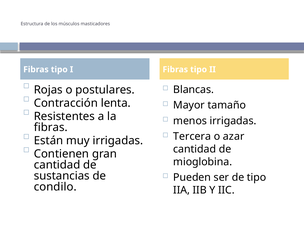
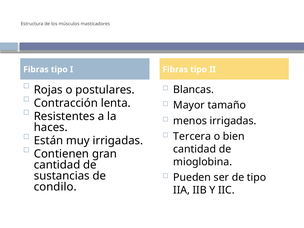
fibras: fibras -> haces (51, 127)
azar: azar -> bien (234, 136)
